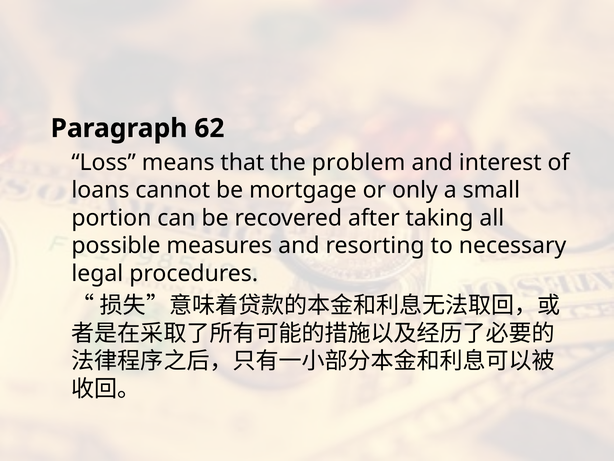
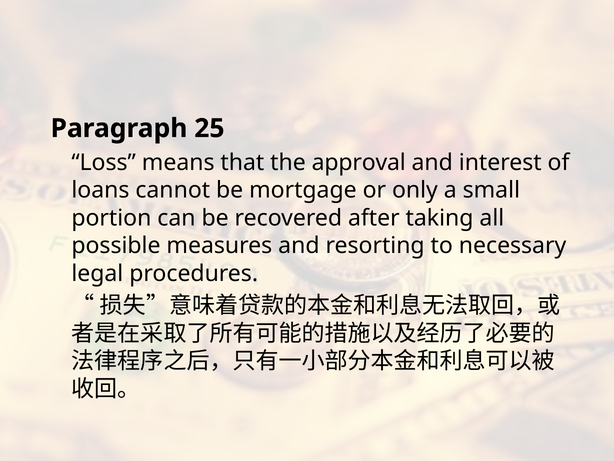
62: 62 -> 25 (209, 128)
problem: problem -> approval (359, 162)
